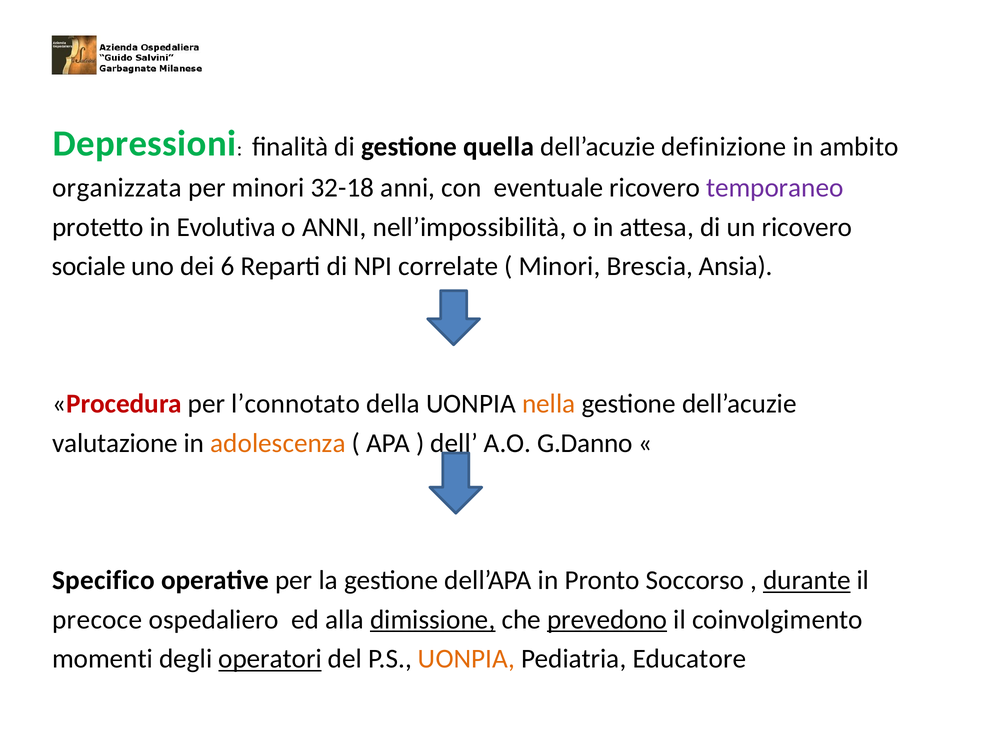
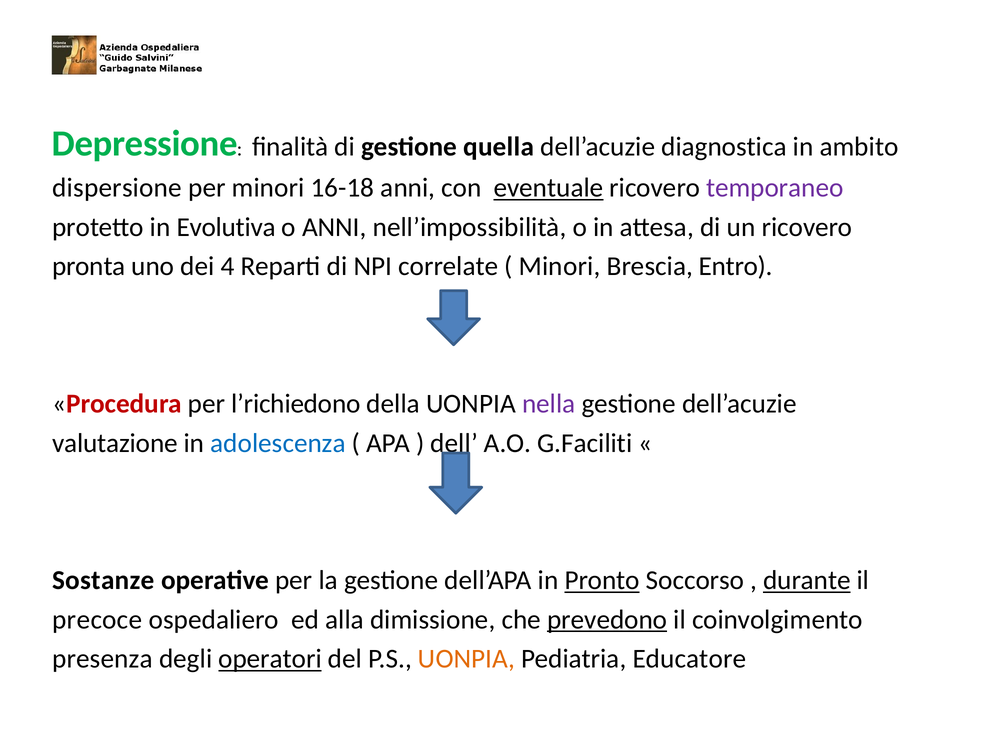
Depressioni: Depressioni -> Depressione (145, 144)
definizione: definizione -> diagnostica (724, 147)
organizzata: organizzata -> dispersione (117, 188)
32-18: 32-18 -> 16-18 (342, 188)
eventuale underline: none -> present (549, 188)
sociale: sociale -> pronta (89, 266)
6: 6 -> 4 (228, 266)
Ansia: Ansia -> Entro (736, 266)
l’connotato: l’connotato -> l’richiedono (296, 404)
nella colour: orange -> purple (549, 404)
adolescenza colour: orange -> blue (278, 443)
G.Danno: G.Danno -> G.Faciliti (585, 443)
Specifico: Specifico -> Sostanze (103, 580)
Pronto underline: none -> present (602, 580)
dimissione underline: present -> none (433, 619)
momenti: momenti -> presenza (102, 659)
